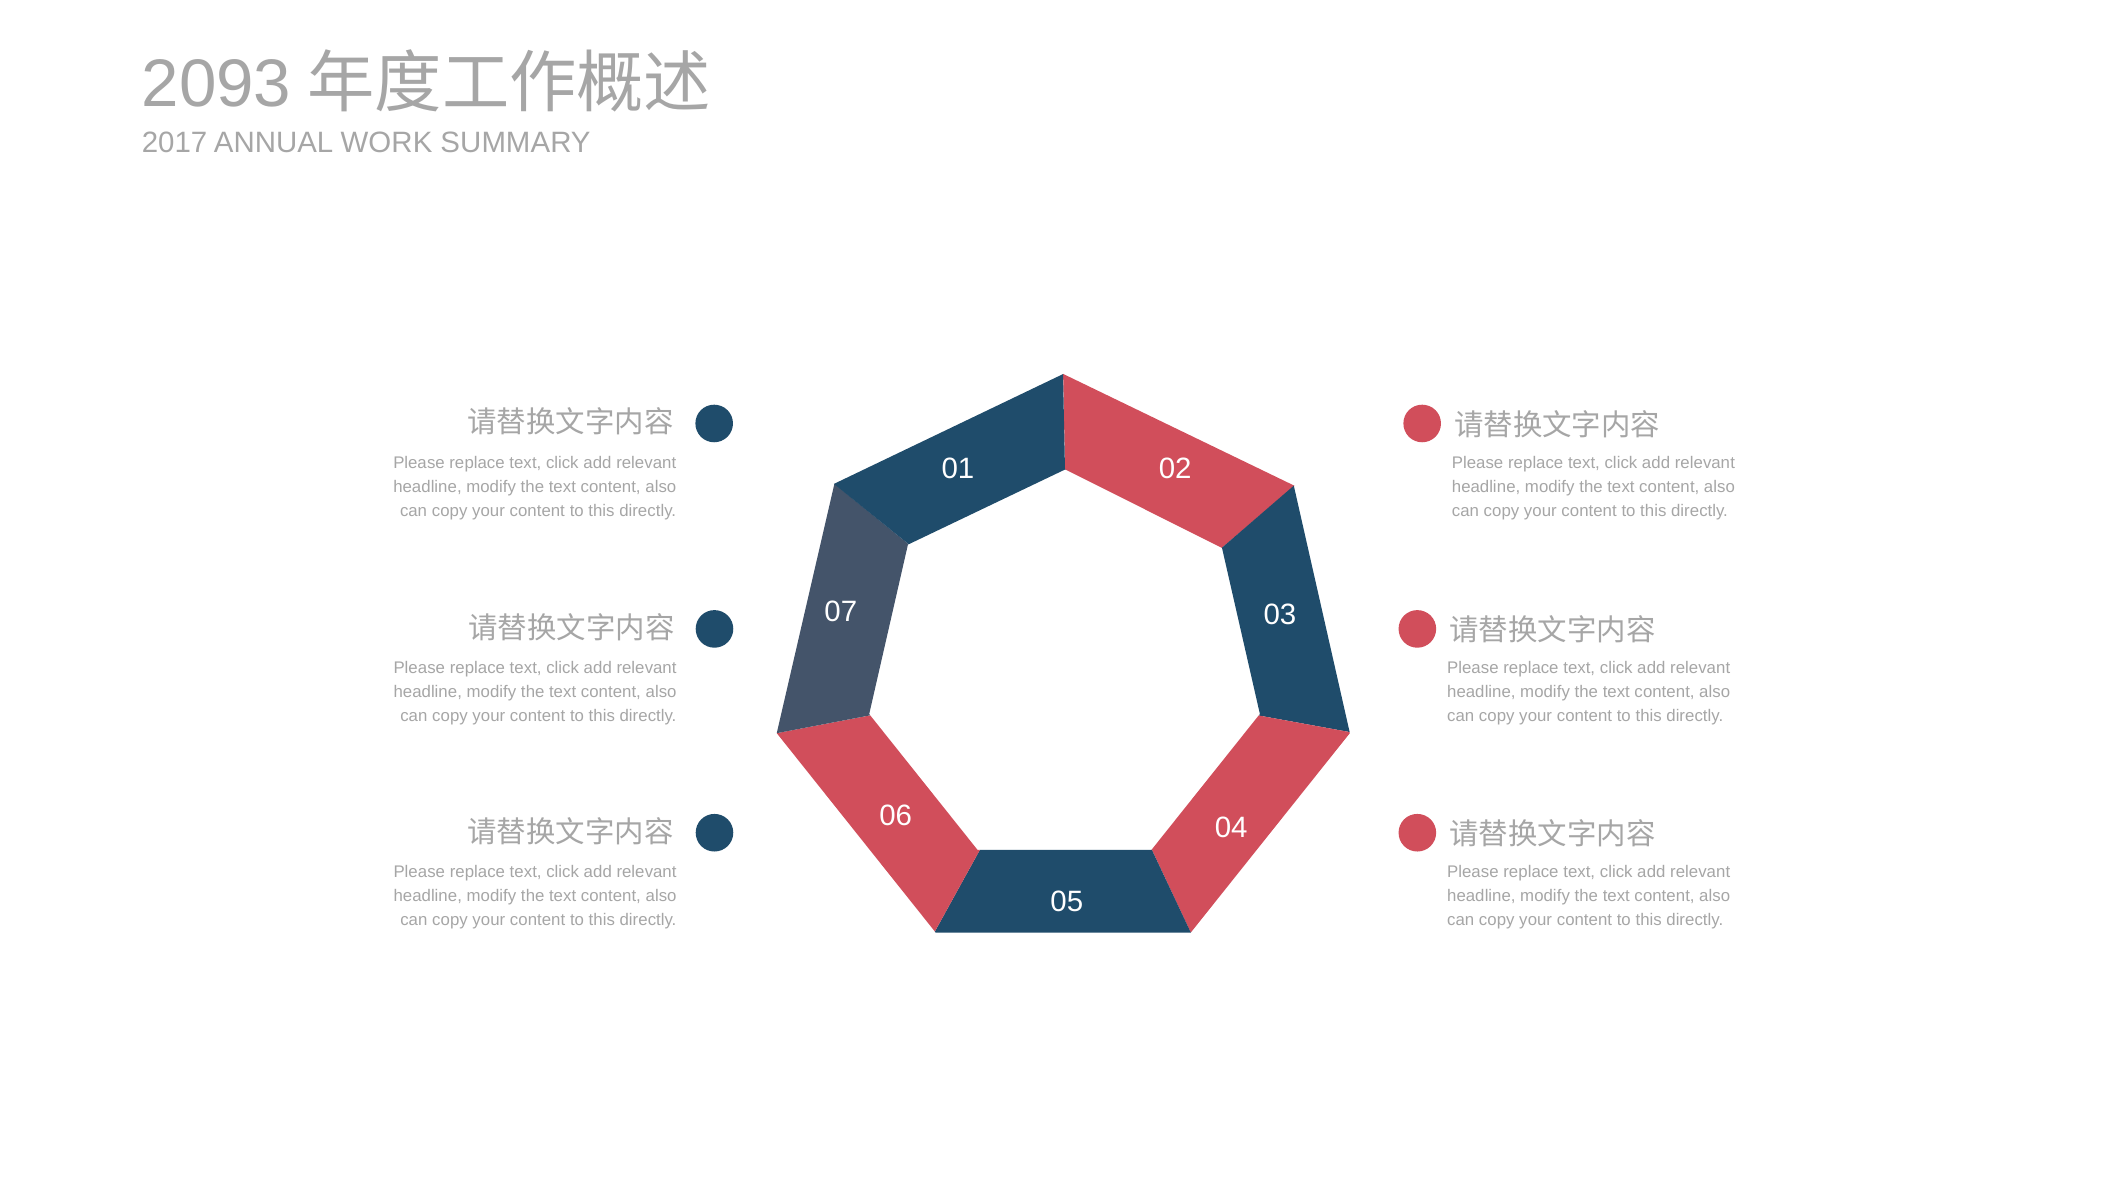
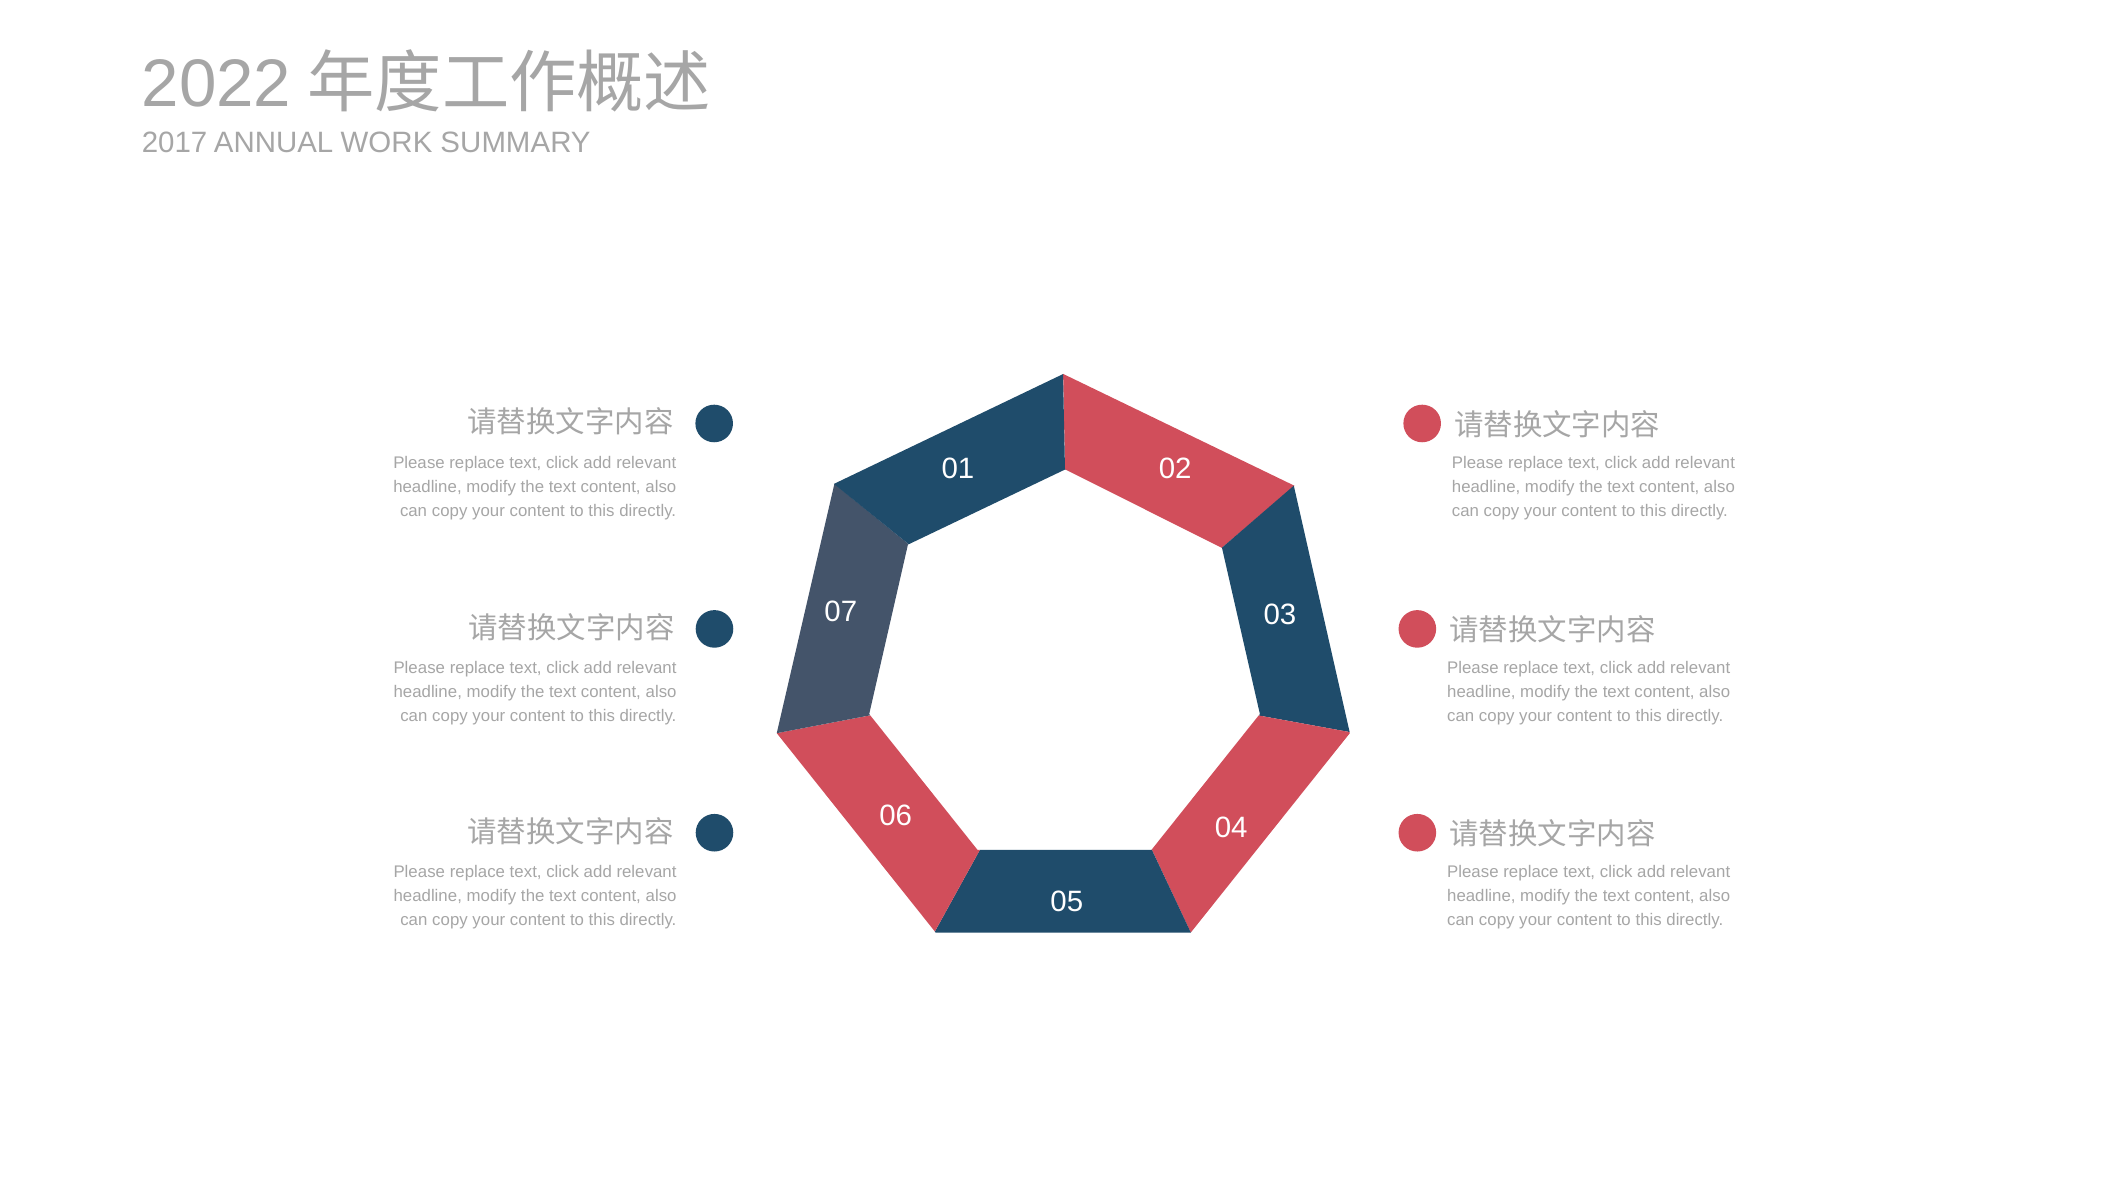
2093: 2093 -> 2022 (217, 84)
